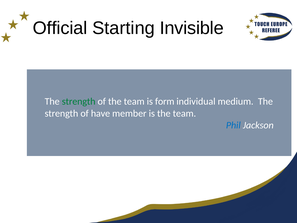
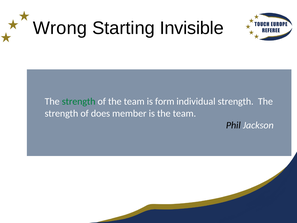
Official: Official -> Wrong (60, 28)
individual medium: medium -> strength (236, 101)
have: have -> does (100, 113)
Phil colour: blue -> black (233, 125)
